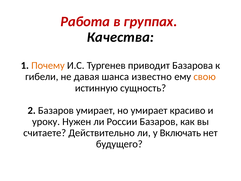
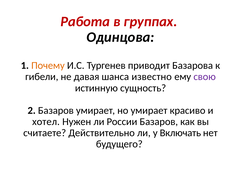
Качества: Качества -> Одинцова (120, 37)
свою colour: orange -> purple (205, 77)
уроку: уроку -> хотел (46, 122)
